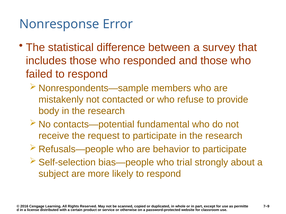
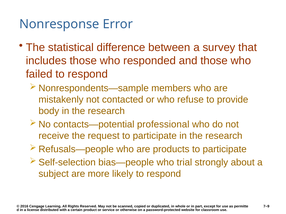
fundamental: fundamental -> professional (163, 125)
behavior: behavior -> products (171, 149)
